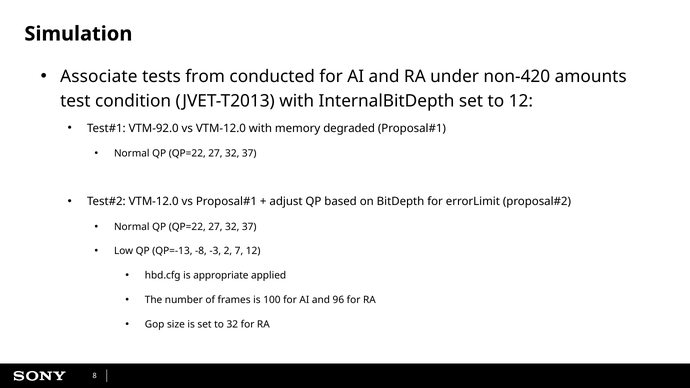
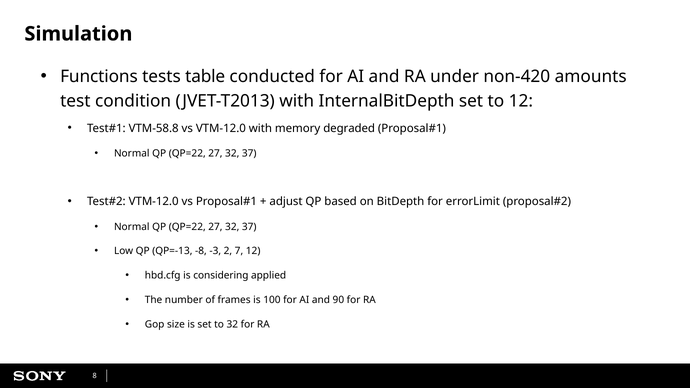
Associate: Associate -> Functions (99, 76)
from: from -> table (205, 76)
VTM-92.0: VTM-92.0 -> VTM-58.8 (154, 128)
appropriate: appropriate -> considering (221, 275)
96: 96 -> 90 (338, 300)
